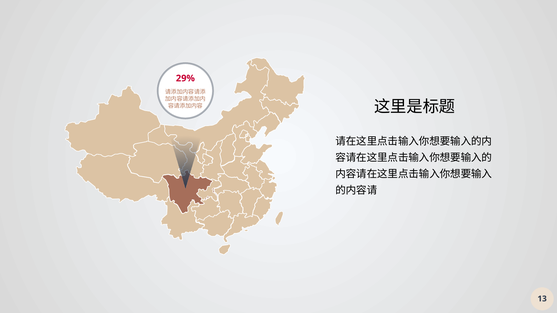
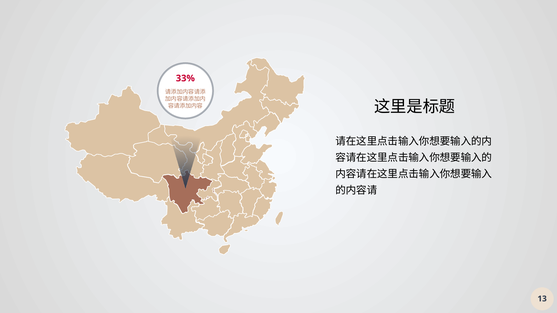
29%: 29% -> 33% (185, 78)
